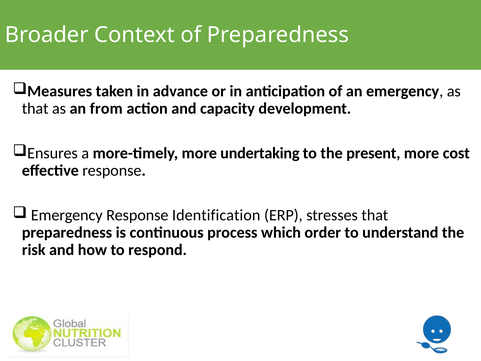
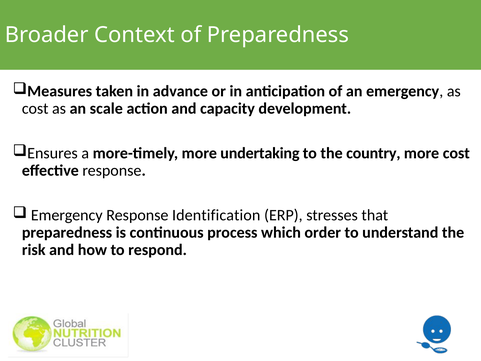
that: that -> cost (35, 108)
from: from -> scale (106, 108)
present: present -> country (373, 153)
